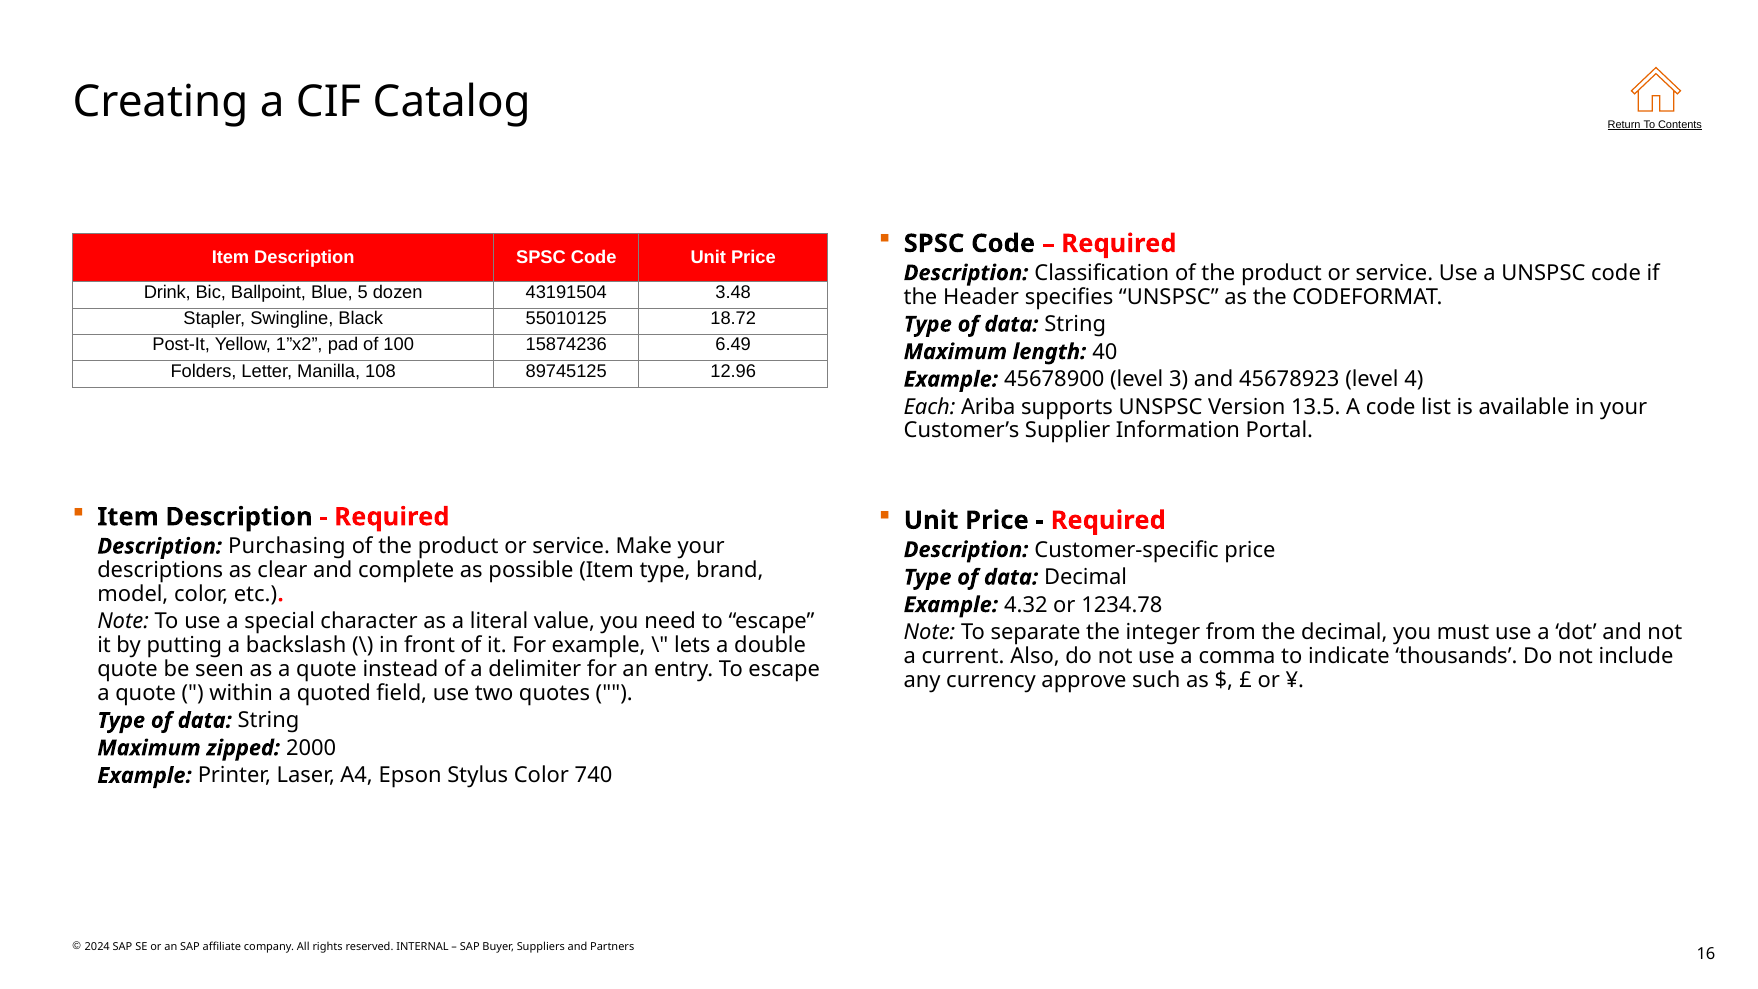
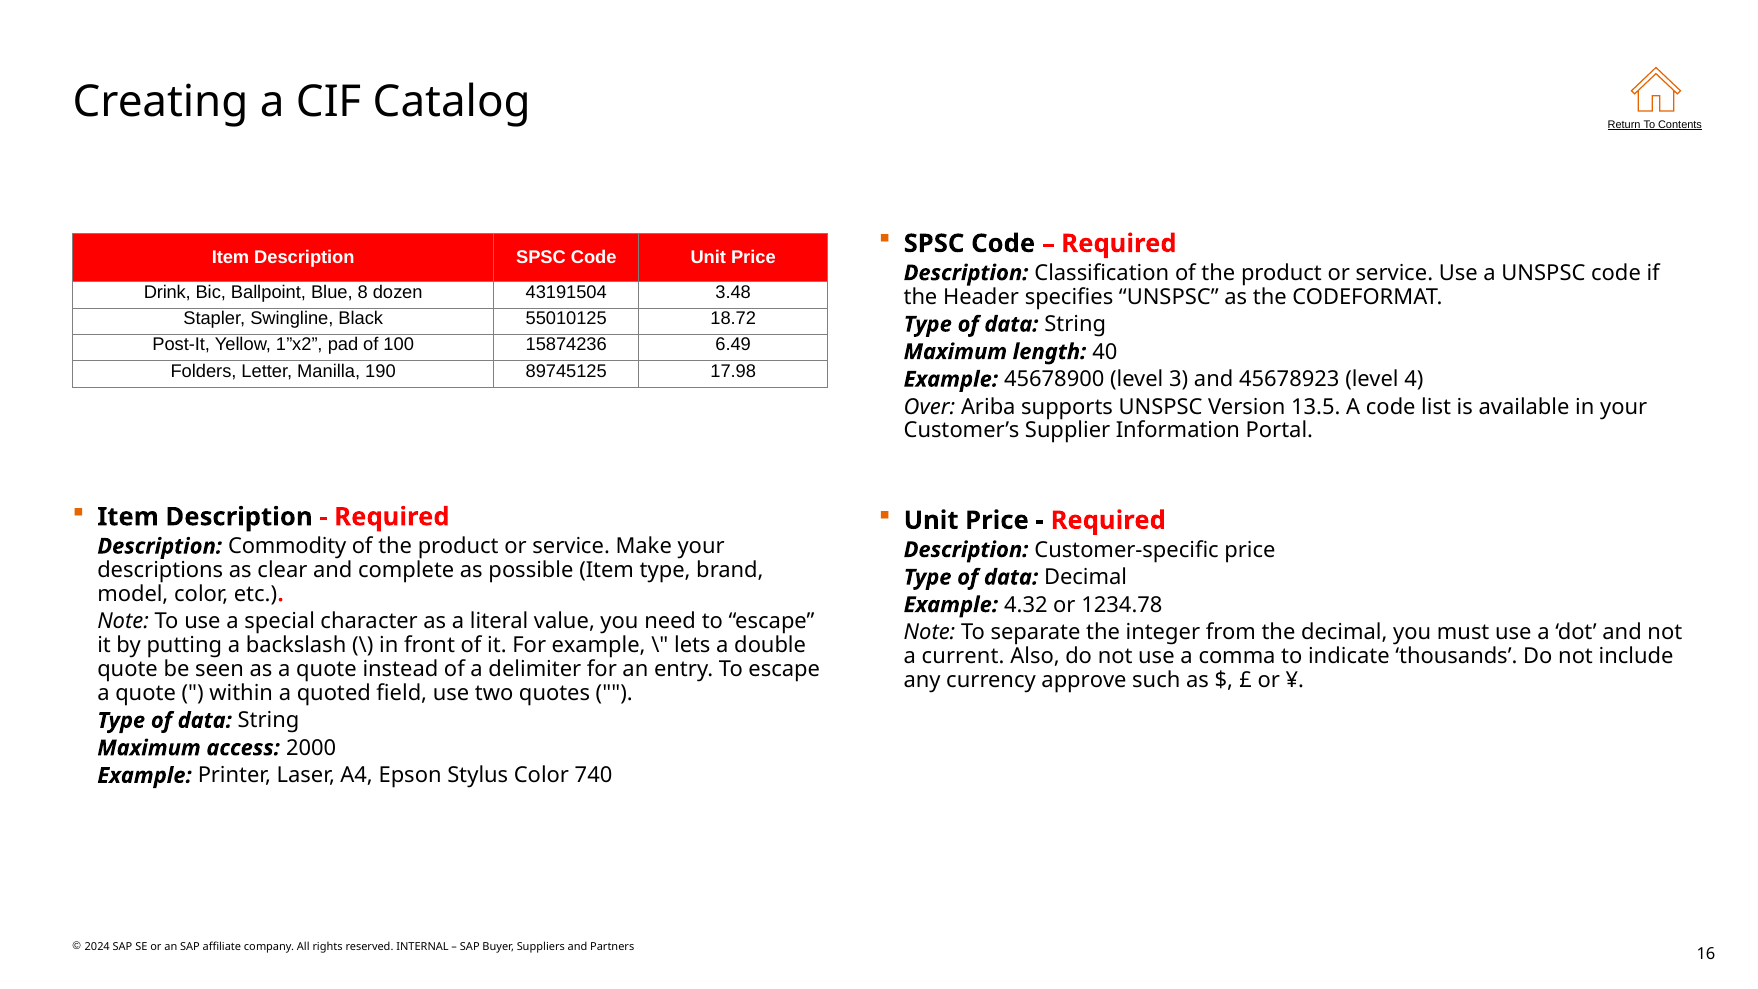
5: 5 -> 8 (363, 292)
108: 108 -> 190 (380, 371)
12.96: 12.96 -> 17.98 (733, 371)
Each: Each -> Over (929, 407)
Purchasing: Purchasing -> Commodity (287, 546)
zipped: zipped -> access (243, 748)
